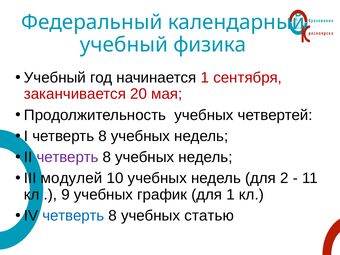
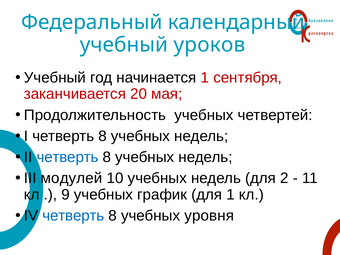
физика: физика -> уроков (210, 45)
четверть colour: purple -> blue (67, 157)
статью: статью -> уровня (209, 216)
